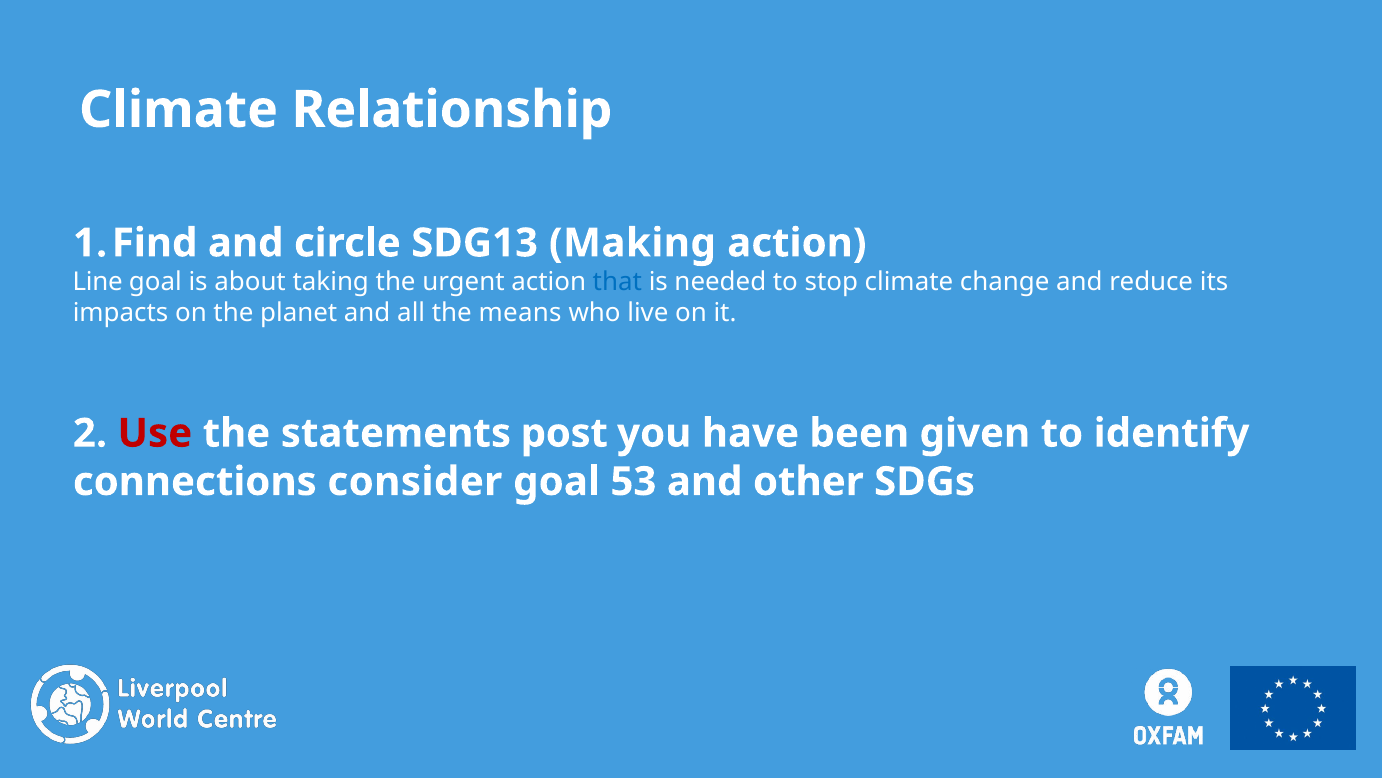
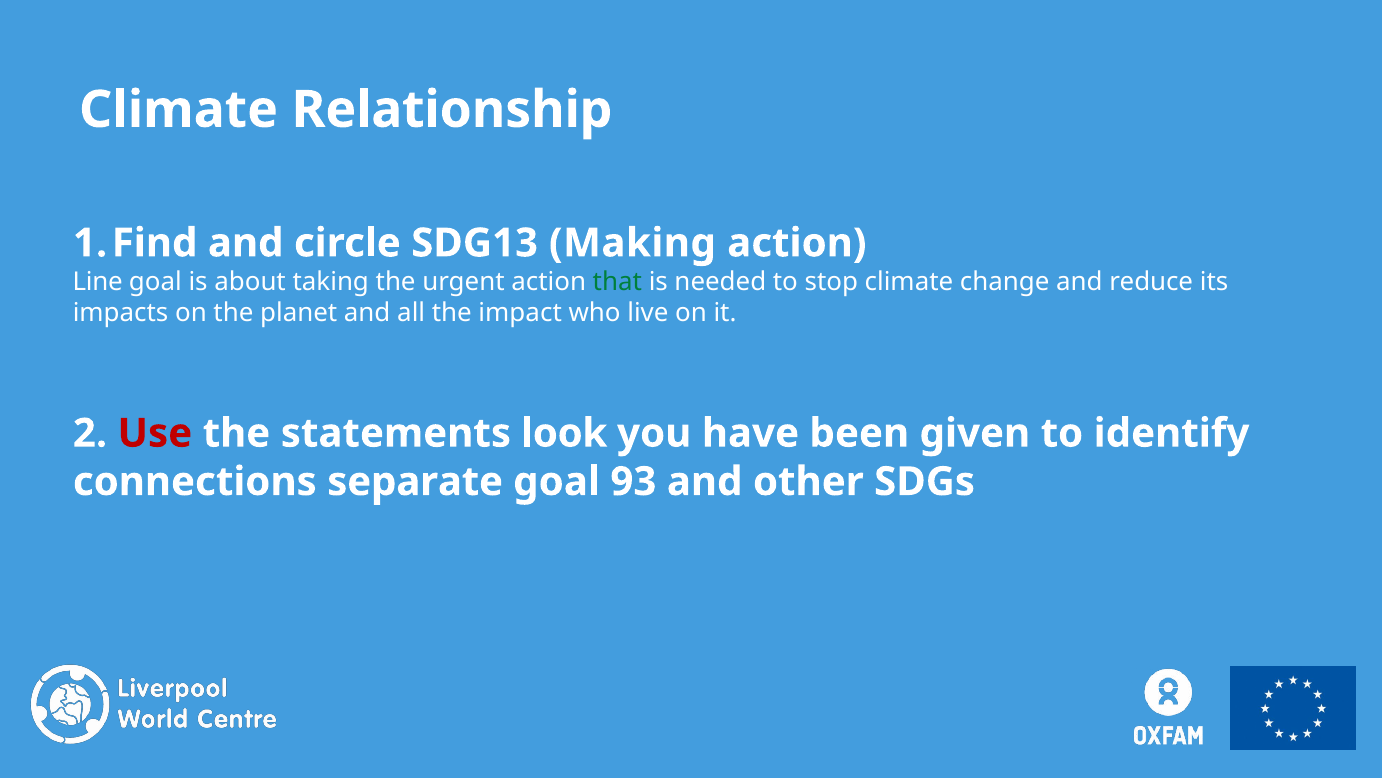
that colour: blue -> green (617, 282)
means: means -> impact (520, 313)
post: post -> look (564, 433)
consider: consider -> separate (415, 481)
53: 53 -> 93 (633, 481)
